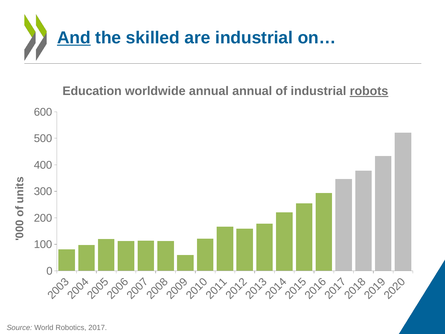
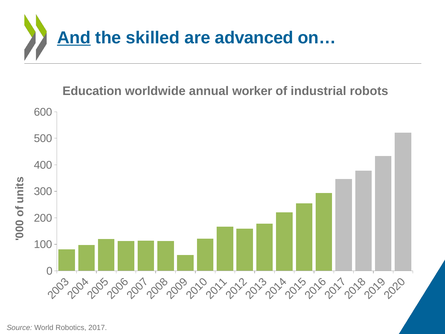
are industrial: industrial -> advanced (254, 38)
annual annual: annual -> worker (252, 91)
robots underline: present -> none (369, 91)
